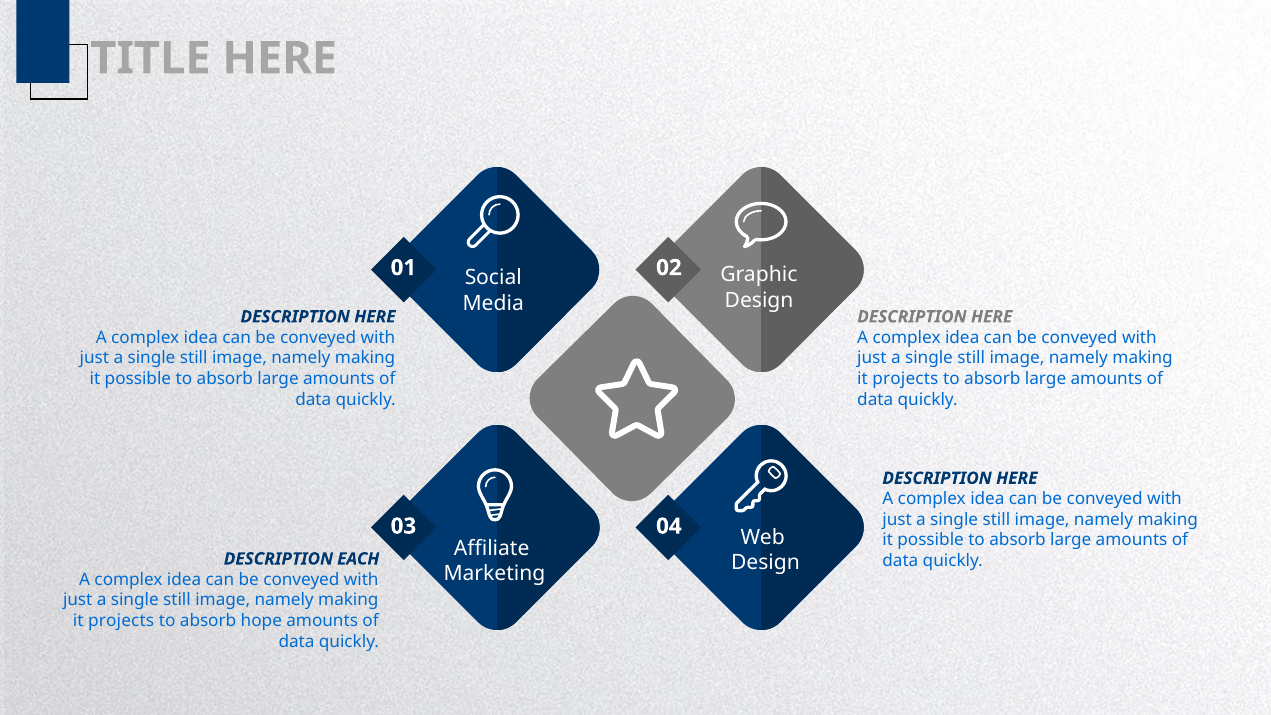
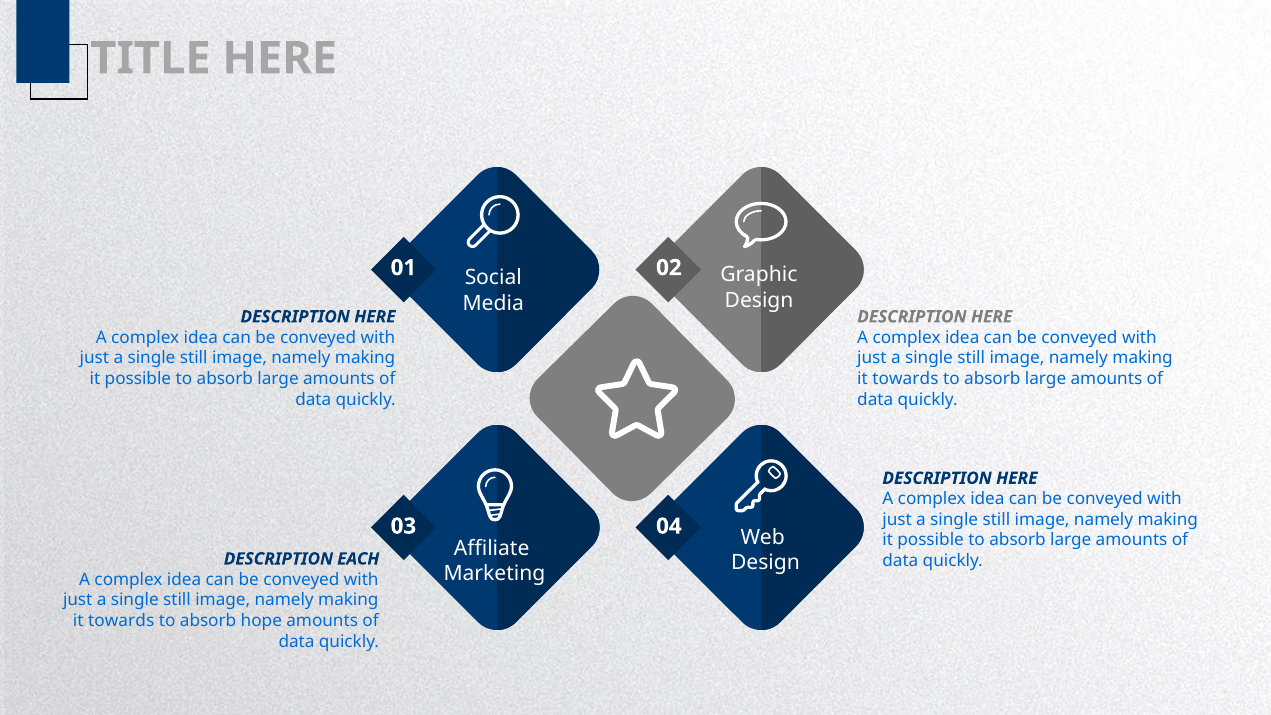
projects: projects -> towards (905, 379)
projects: projects -> towards (121, 621)
